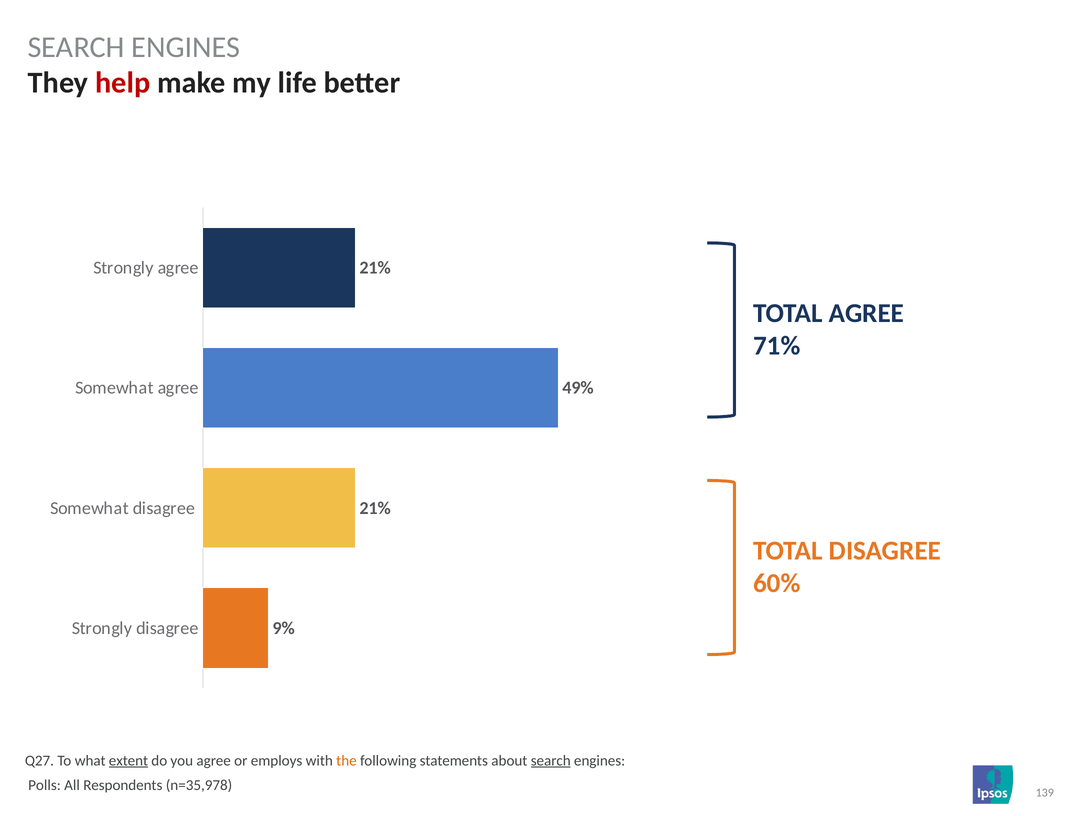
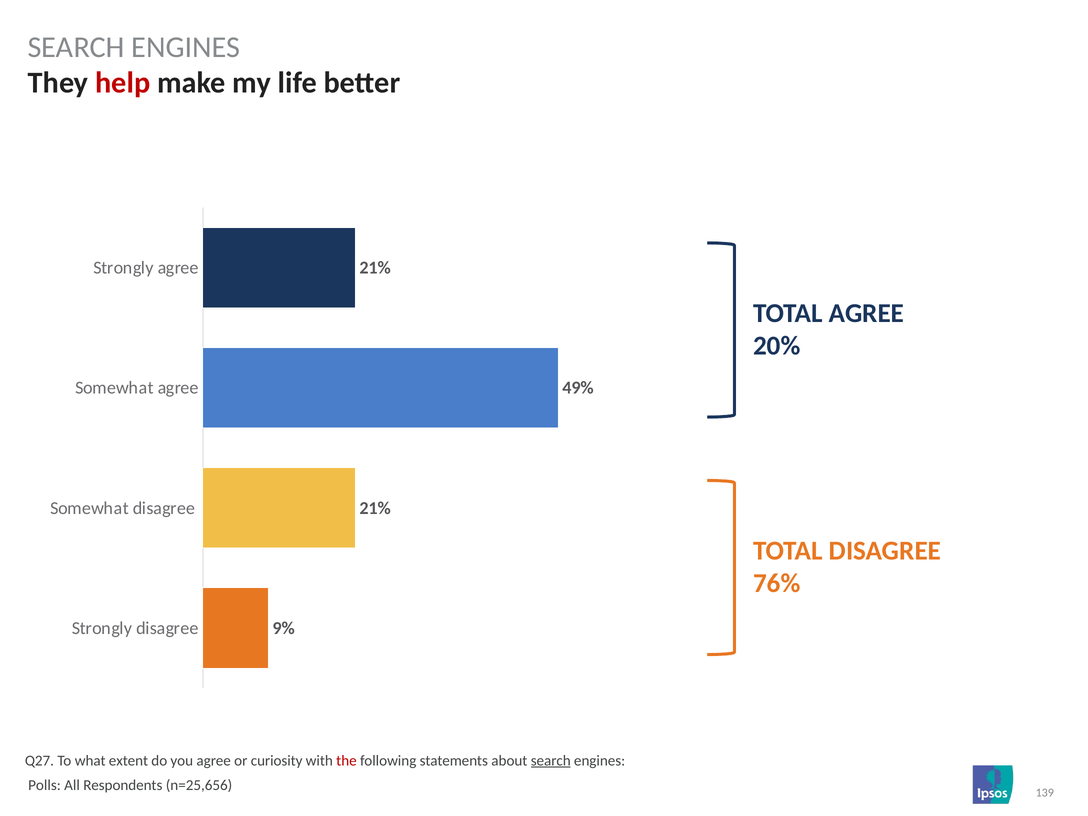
71%: 71% -> 20% (777, 346)
60%: 60% -> 76% (777, 583)
extent underline: present -> none (128, 761)
employs: employs -> curiosity (277, 761)
the colour: orange -> red (346, 761)
n=35,978: n=35,978 -> n=25,656 (199, 785)
